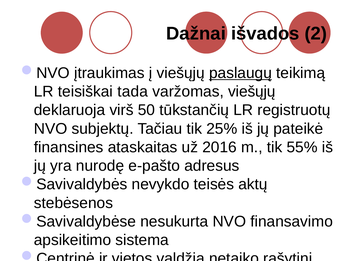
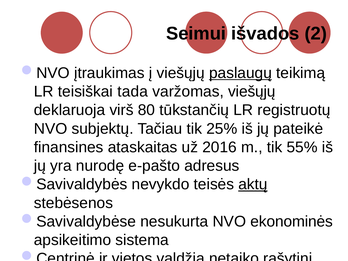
Dažnai: Dažnai -> Seimui (196, 33)
50: 50 -> 80 (146, 110)
aktų underline: none -> present (253, 184)
finansavimo: finansavimo -> ekonominės (292, 221)
